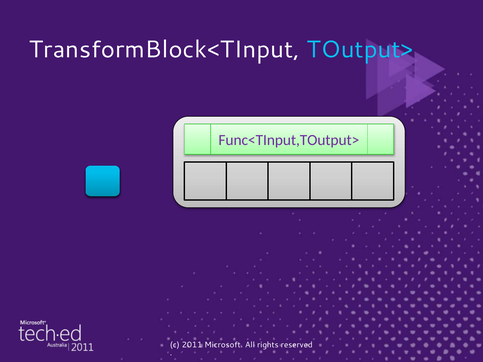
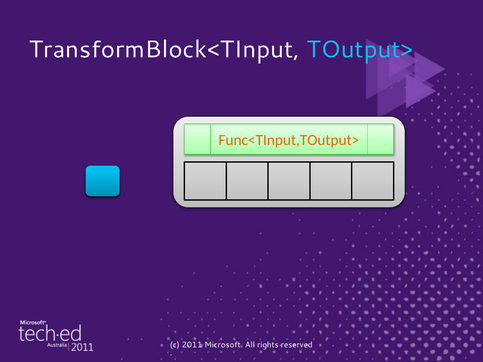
Func<TInput,TOutput> colour: purple -> orange (289, 140)
